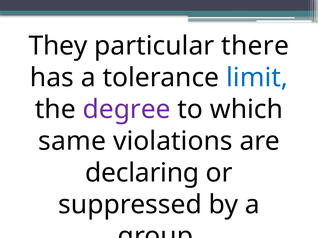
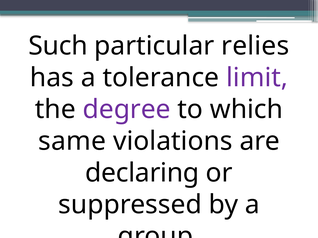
They: They -> Such (58, 46)
there: there -> relies (255, 46)
limit colour: blue -> purple (257, 78)
